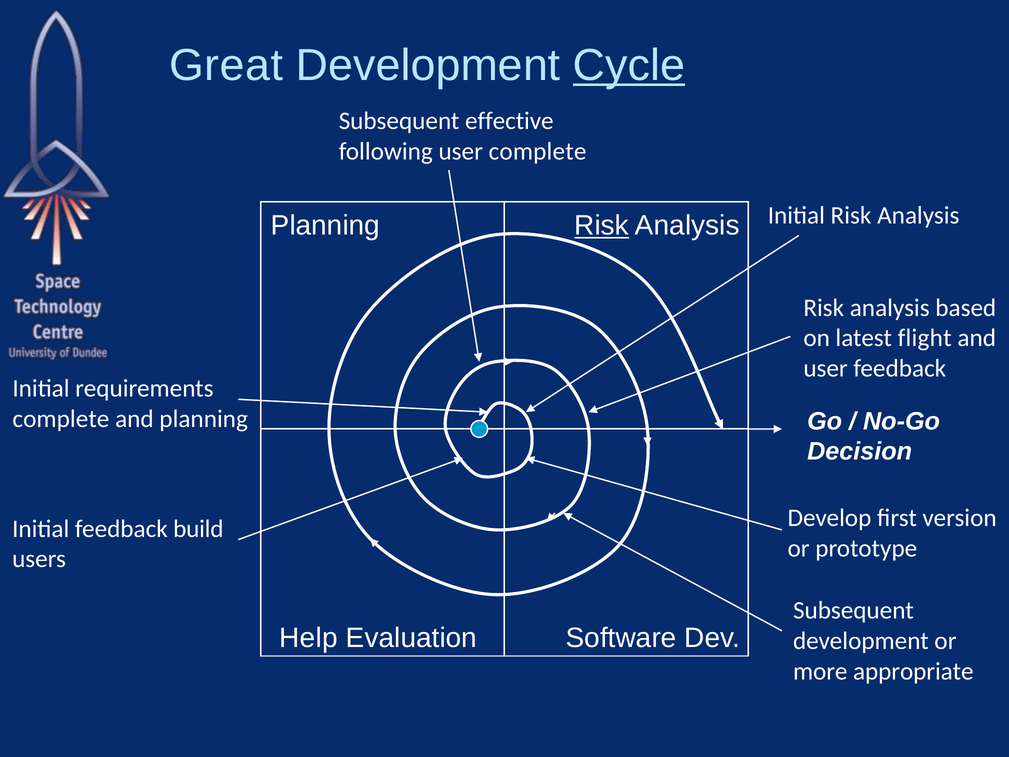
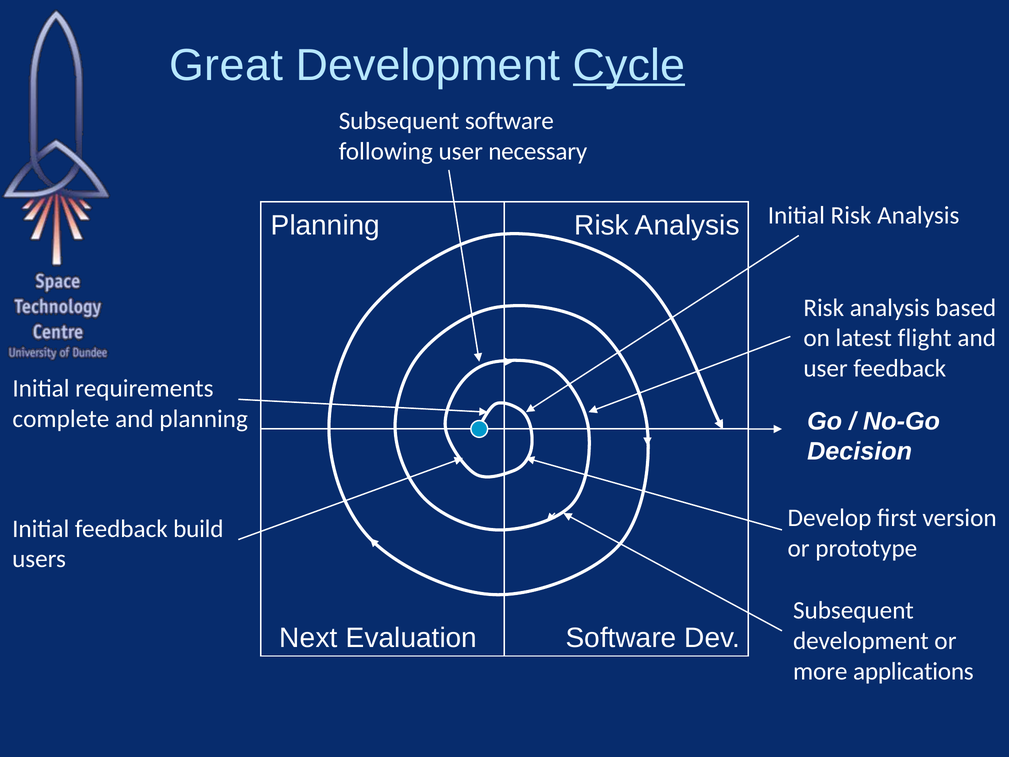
Subsequent effective: effective -> software (509, 121)
user complete: complete -> necessary (538, 151)
Risk underline: present -> none (602, 226)
Help: Help -> Next (308, 638)
appropriate: appropriate -> applications (913, 671)
